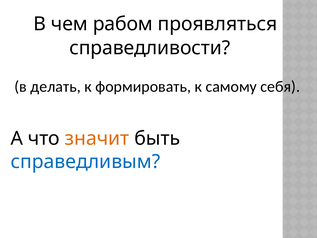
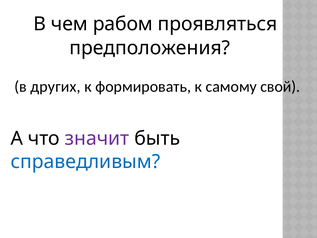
справедливости: справедливости -> предположения (150, 48)
делать: делать -> других (56, 87)
себя: себя -> свой (280, 87)
значит colour: orange -> purple (97, 138)
